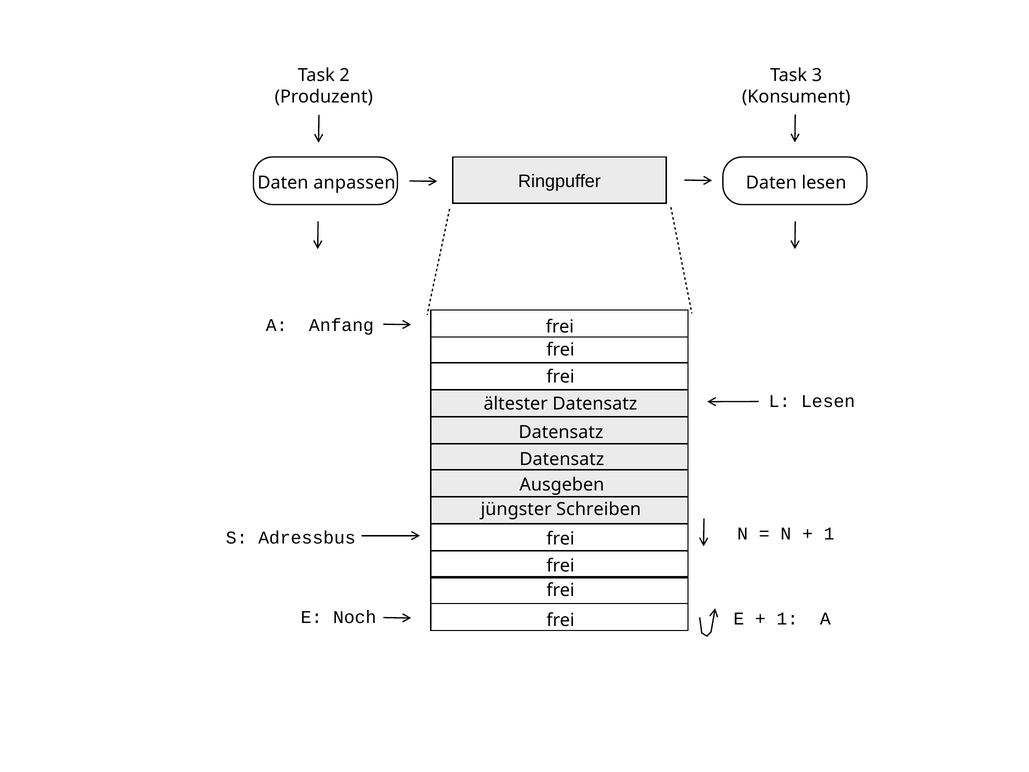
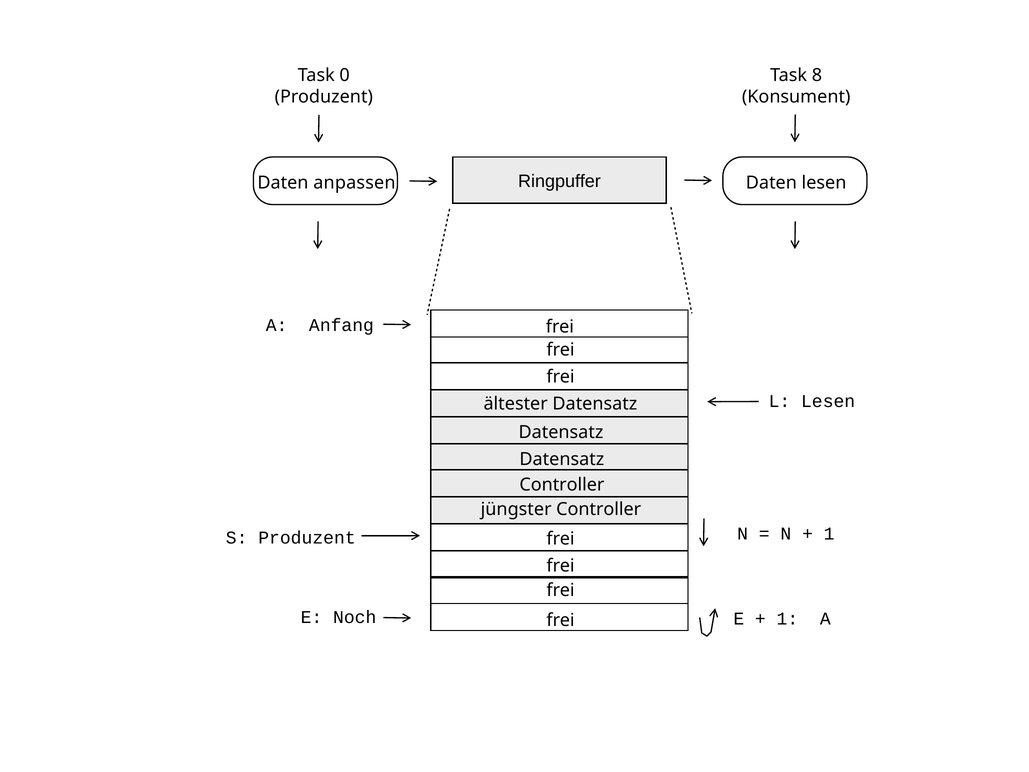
2: 2 -> 0 (345, 75)
3: 3 -> 8 (817, 75)
Ausgeben: Ausgeben -> Controller (562, 485)
jüngster Schreiben: Schreiben -> Controller (599, 509)
S Adressbus: Adressbus -> Produzent (307, 538)
